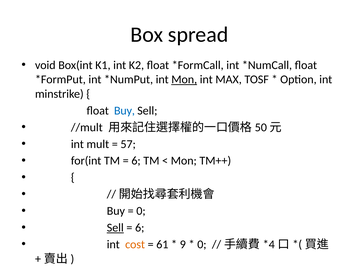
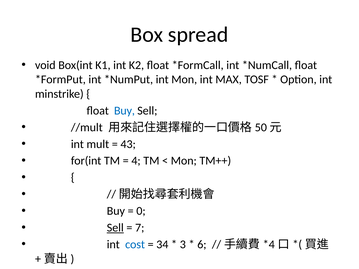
Mon underline: present -> none (184, 80)
57: 57 -> 43 (128, 144)
6: 6 -> 4 (136, 161)
6: 6 -> 7 (140, 228)
cost colour: orange -> blue (135, 245)
61: 61 -> 34 (162, 245)
9: 9 -> 3 (183, 245)
0: 0 -> 6 (202, 245)
